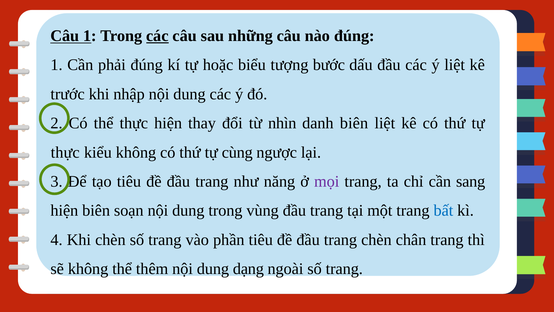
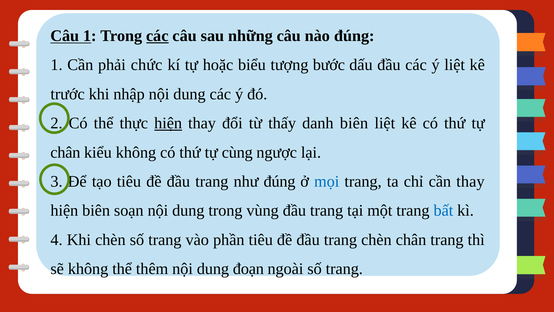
phải đúng: đúng -> chức (147, 65)
hiện underline: none -> present (168, 123)
nhìn: nhìn -> thấy (282, 123)
thực: thực -> chân (65, 152)
như năng: năng -> đúng (280, 181)
mọi colour: purple -> blue (327, 181)
cần sang: sang -> thay (470, 181)
dạng: dạng -> đoạn (248, 269)
